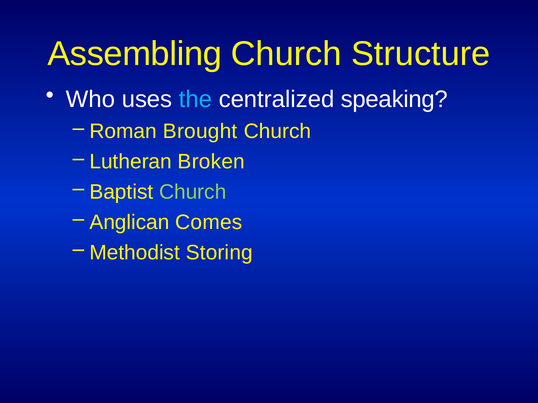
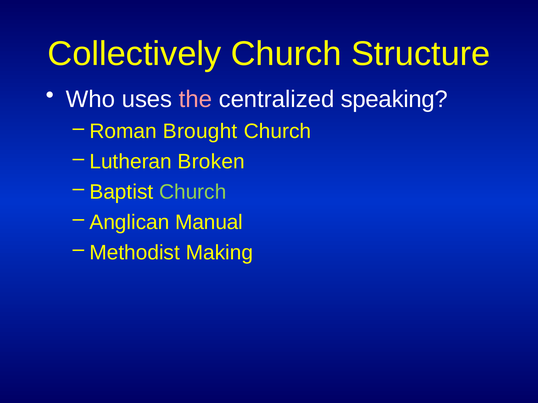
Assembling: Assembling -> Collectively (134, 54)
the colour: light blue -> pink (195, 99)
Comes: Comes -> Manual (209, 222)
Storing: Storing -> Making (219, 253)
